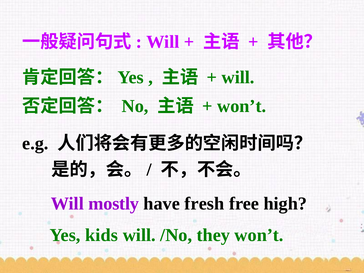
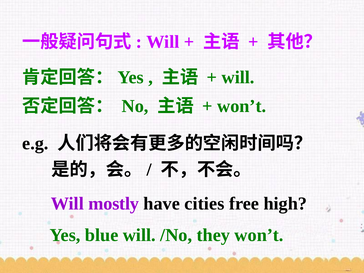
fresh: fresh -> cities (204, 204)
kids: kids -> blue (102, 235)
